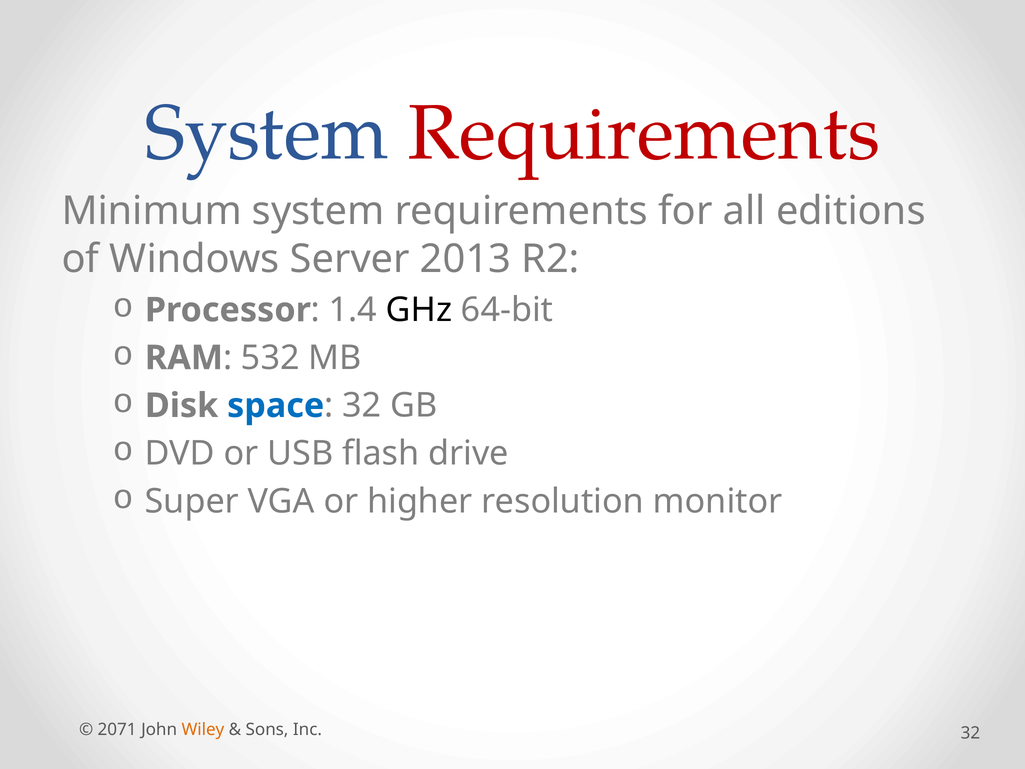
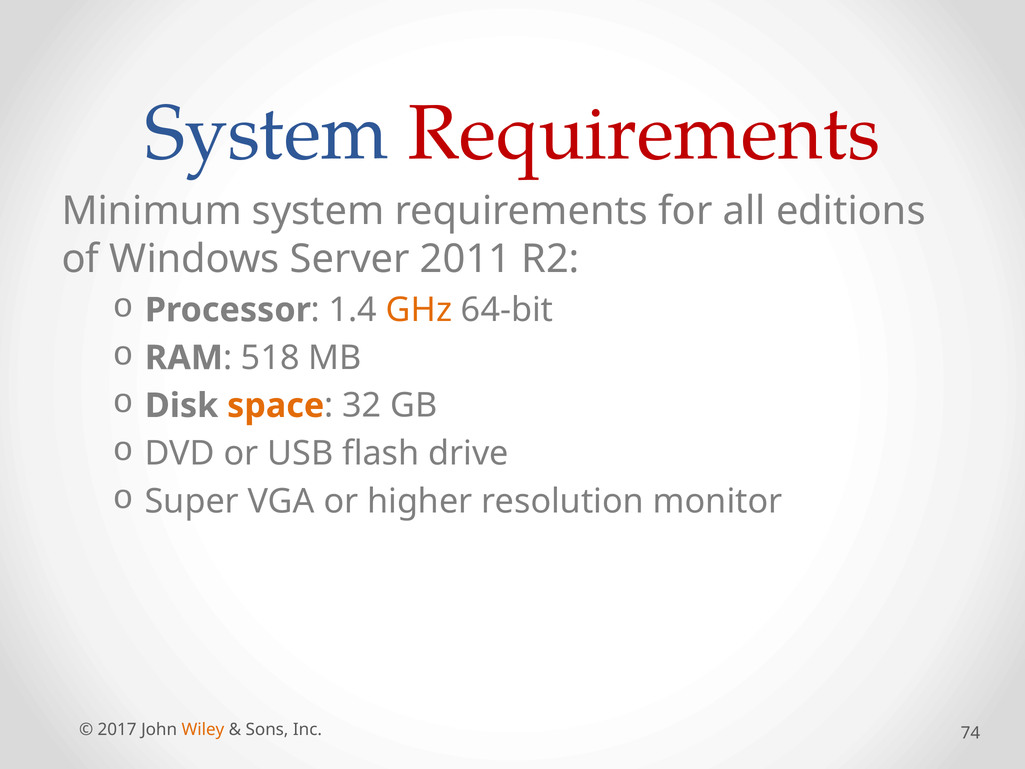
2013: 2013 -> 2011 (466, 259)
GHz colour: black -> orange (419, 310)
532: 532 -> 518 (270, 358)
space colour: blue -> orange (276, 406)
2071: 2071 -> 2017 (117, 729)
Inc 32: 32 -> 74 (970, 733)
